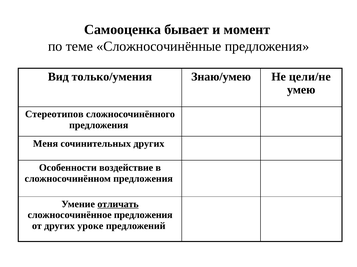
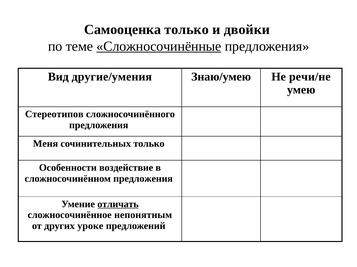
Самооценка бывает: бывает -> только (187, 30)
момент: момент -> двойки (247, 30)
Сложносочинённые underline: none -> present (159, 46)
только/умения: только/умения -> другие/умения (112, 77)
цели/не: цели/не -> речи/не (310, 77)
сочинительных других: других -> только (149, 144)
сложносочинённое предложения: предложения -> непонятным (143, 216)
